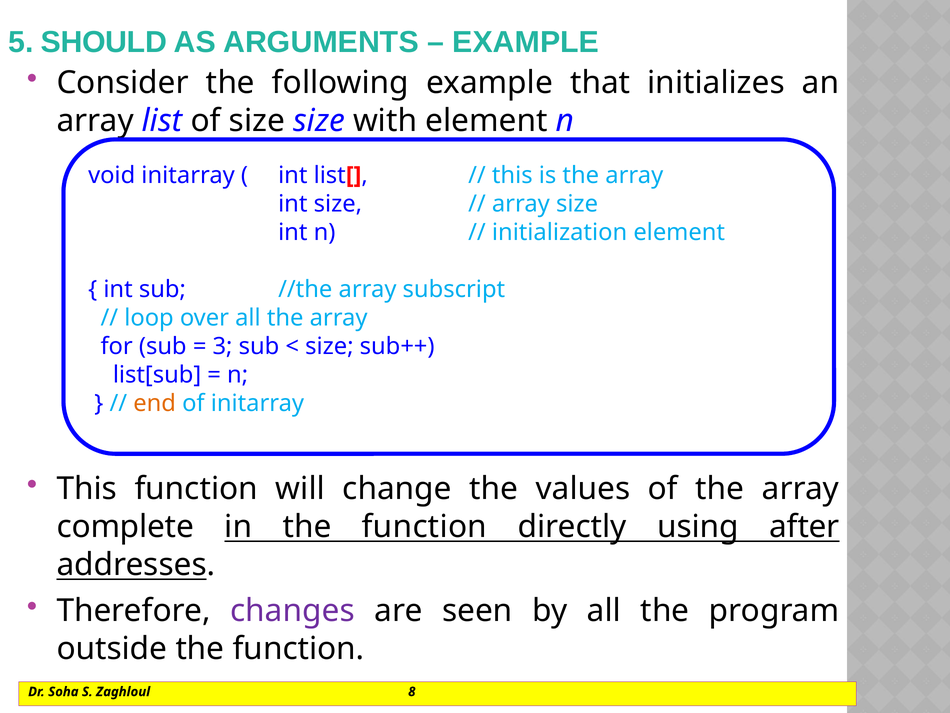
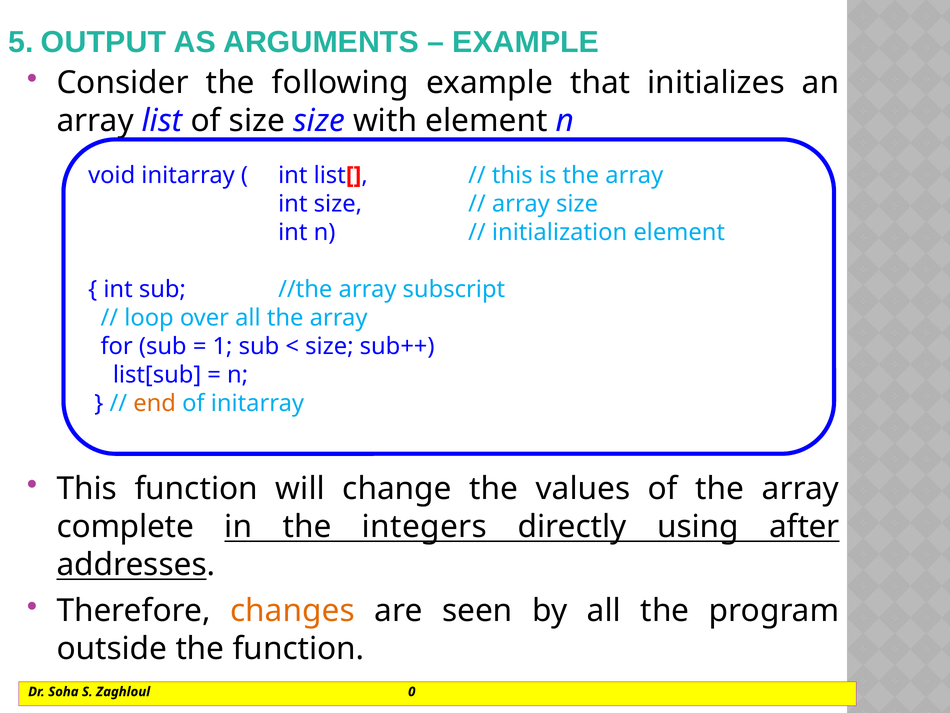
SHOULD: SHOULD -> OUTPUT (104, 42)
3: 3 -> 1 (222, 346)
in the function: function -> integers (424, 526)
changes colour: purple -> orange (293, 610)
8: 8 -> 0 (412, 691)
